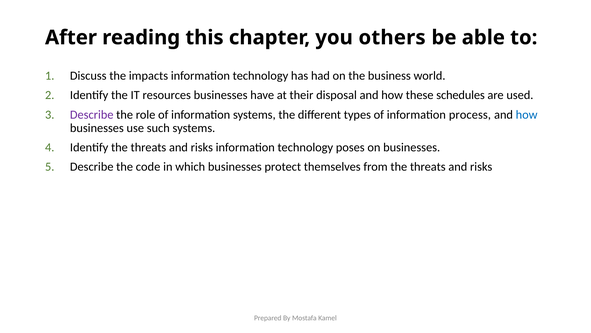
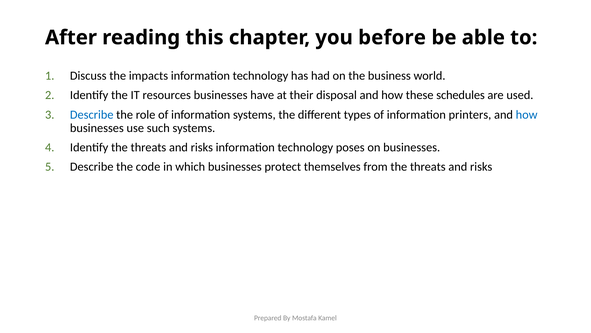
others: others -> before (392, 37)
Describe colour: purple -> blue (92, 114)
process: process -> printers (470, 114)
